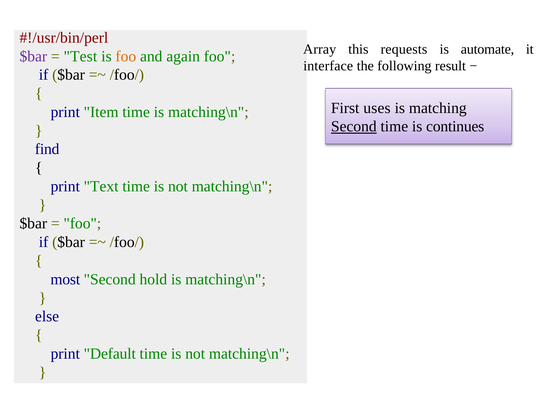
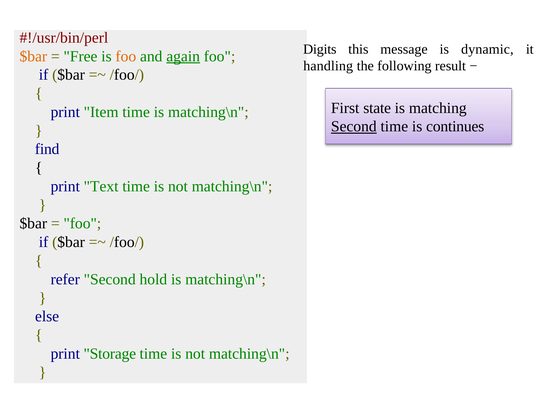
Array: Array -> Digits (320, 49)
requests: requests -> message (404, 49)
automate: automate -> dynamic (487, 49)
$bar colour: purple -> orange (33, 56)
Test: Test -> Free (80, 56)
again underline: none -> present (183, 56)
interface: interface -> handling (328, 66)
uses: uses -> state (377, 108)
most: most -> refer (65, 280)
Default: Default -> Storage (110, 354)
